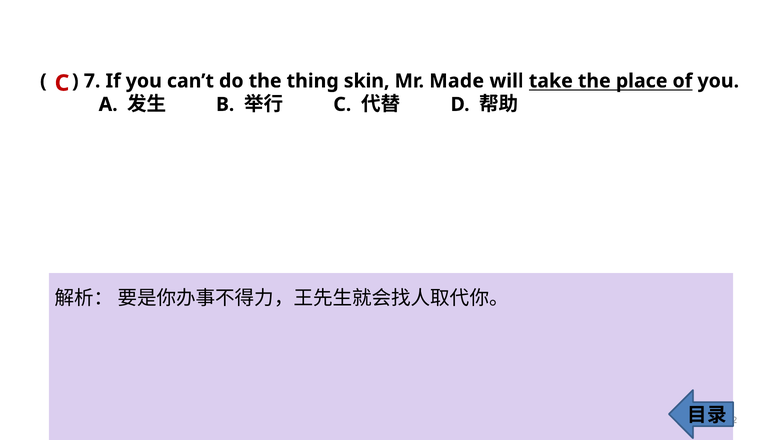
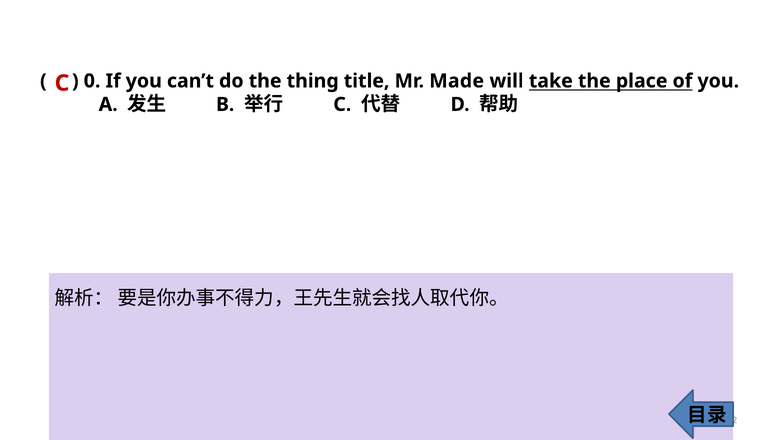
7: 7 -> 0 (92, 81)
skin: skin -> title (367, 81)
